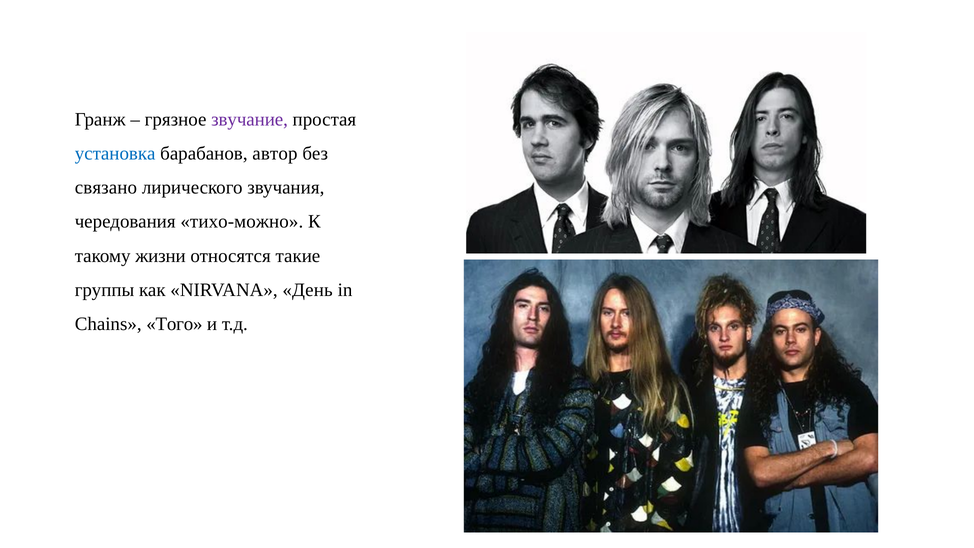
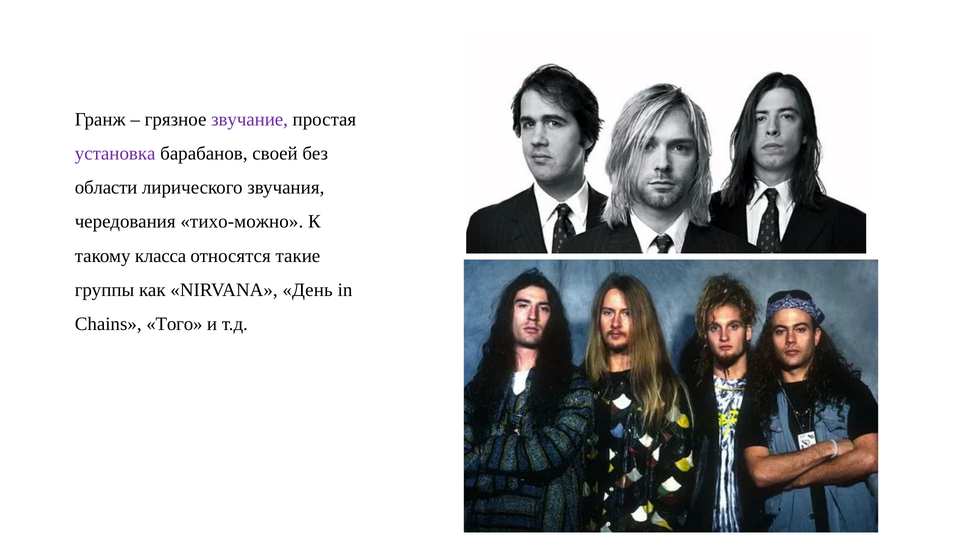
установка colour: blue -> purple (115, 153)
автор: автор -> своей (275, 153)
связано: связано -> области (106, 188)
жизни: жизни -> класса (161, 256)
